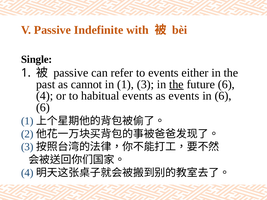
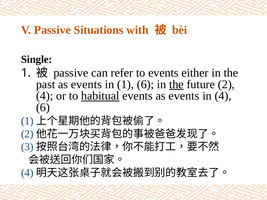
Indefinite: Indefinite -> Situations (99, 30)
past as cannot: cannot -> events (86, 84)
1 3: 3 -> 6 (145, 84)
future 6: 6 -> 2 (226, 84)
habitual underline: none -> present (100, 96)
in 6: 6 -> 4 (223, 96)
